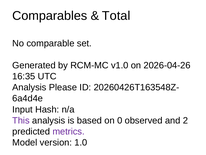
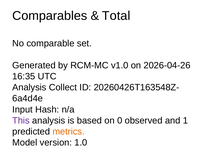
Please: Please -> Collect (63, 87)
2: 2 -> 1 (185, 120)
metrics colour: purple -> orange (69, 131)
